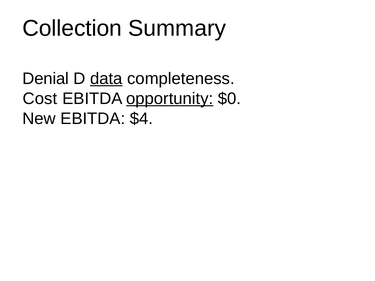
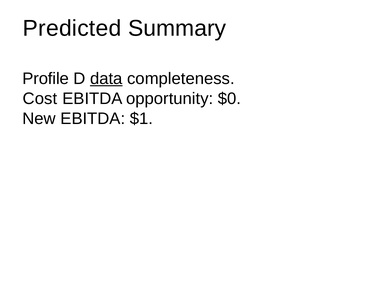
Collection: Collection -> Predicted (72, 28)
Denial: Denial -> Profile (46, 79)
opportunity underline: present -> none (170, 99)
$4: $4 -> $1 (141, 119)
